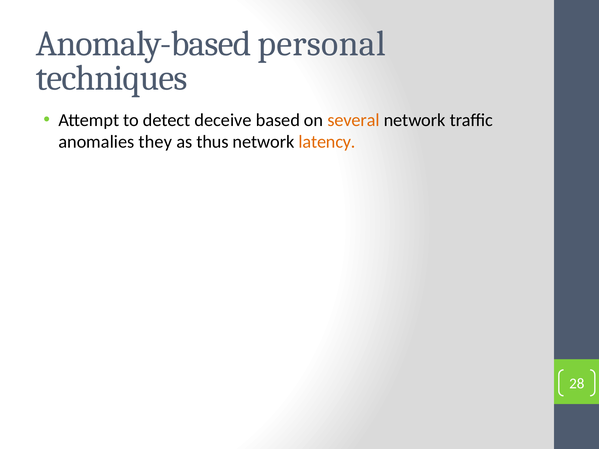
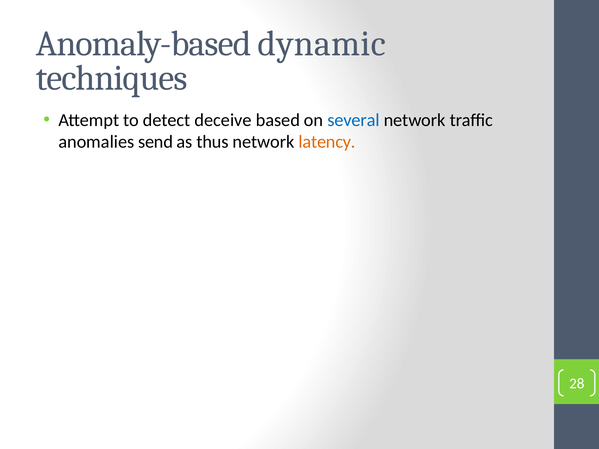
personal: personal -> dynamic (322, 44)
several colour: orange -> blue (354, 120)
they: they -> send (155, 142)
